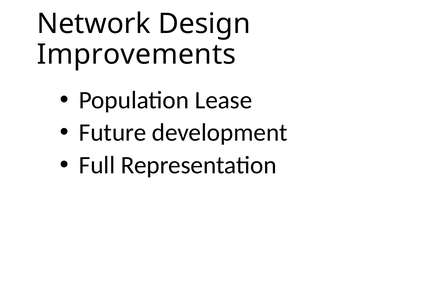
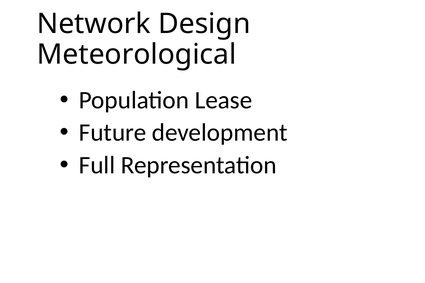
Improvements: Improvements -> Meteorological (137, 54)
